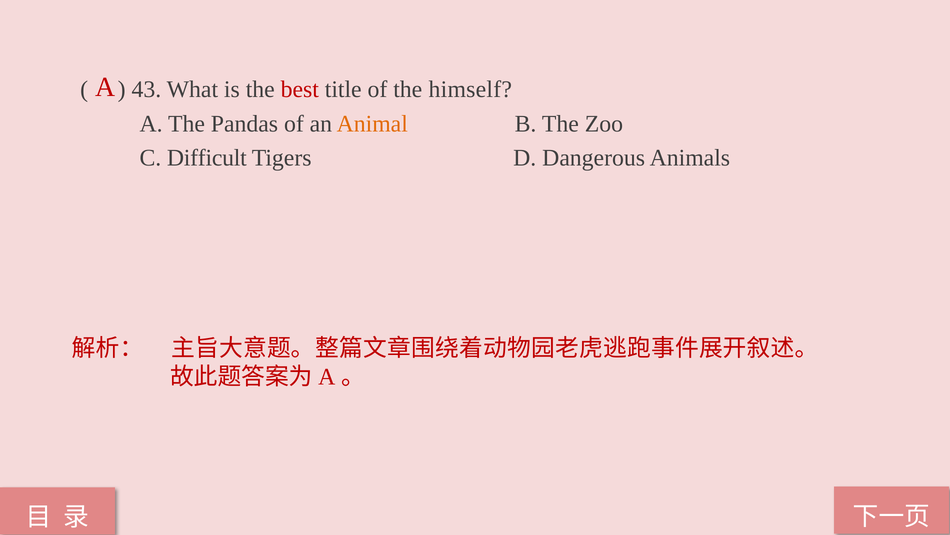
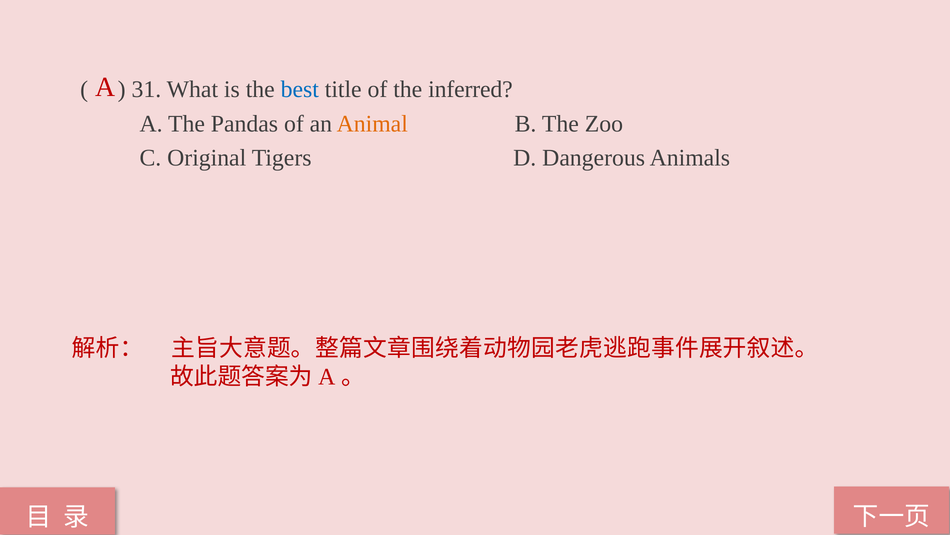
43: 43 -> 31 (146, 89)
best colour: red -> blue (300, 89)
himself: himself -> inferred (470, 89)
Difficult: Difficult -> Original (207, 158)
